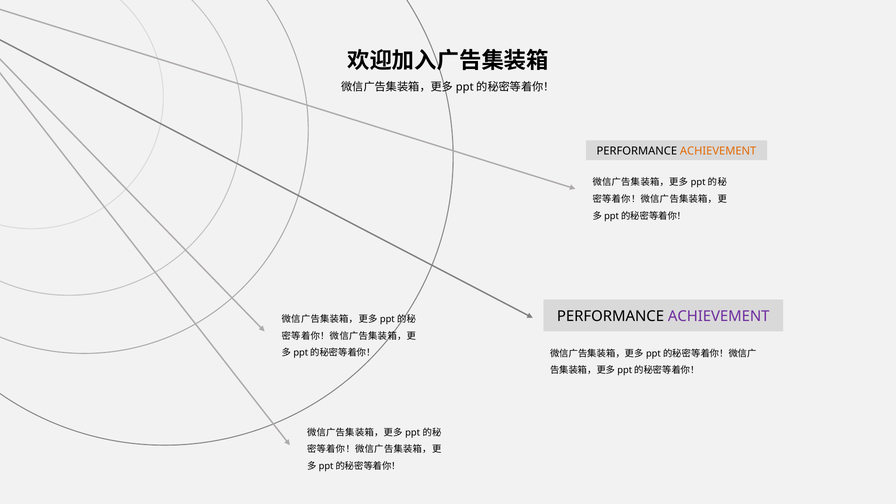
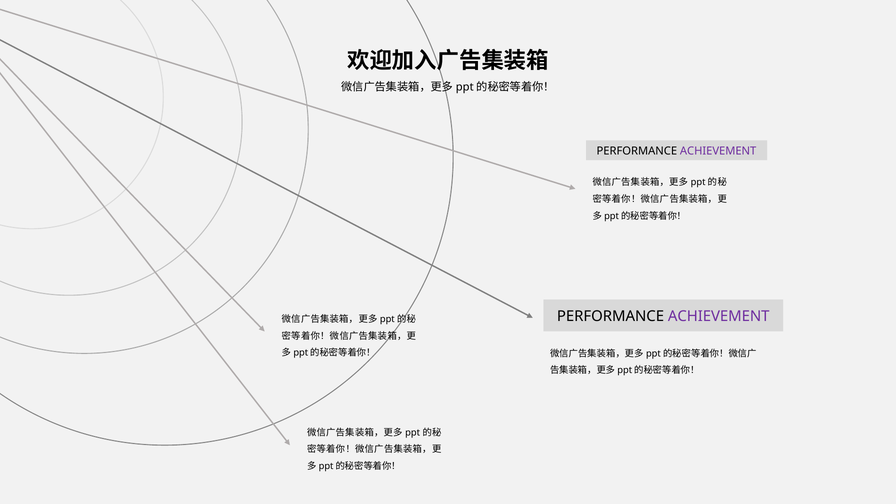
ACHIEVEMENT colour: orange -> purple (718, 151)
